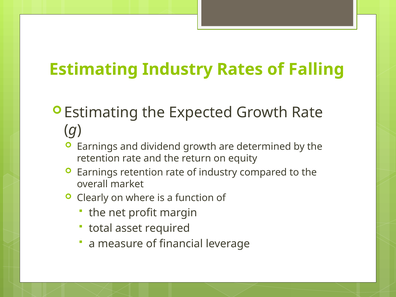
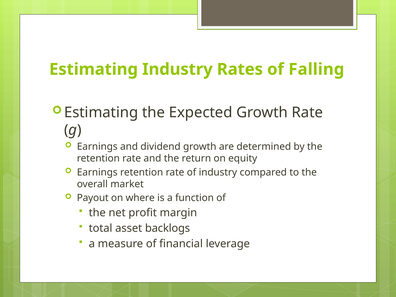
Clearly: Clearly -> Payout (93, 198)
required: required -> backlogs (168, 228)
